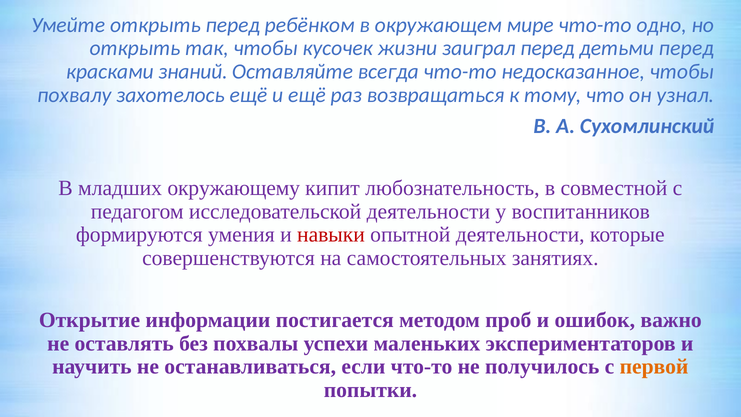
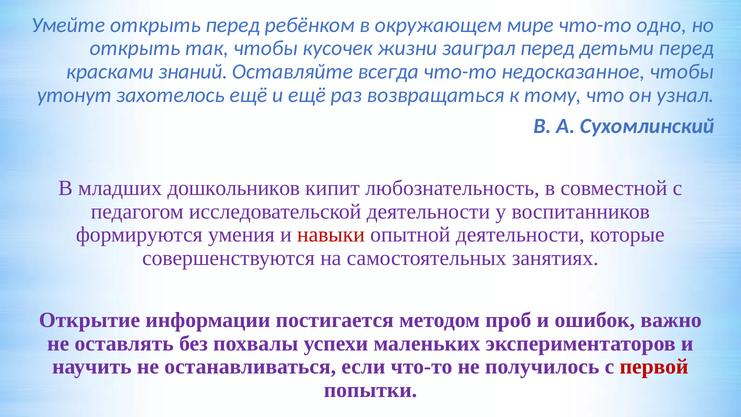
похвалу: похвалу -> утонут (74, 95)
окружающему: окружающему -> дошкольников (234, 188)
первой colour: orange -> red (654, 367)
